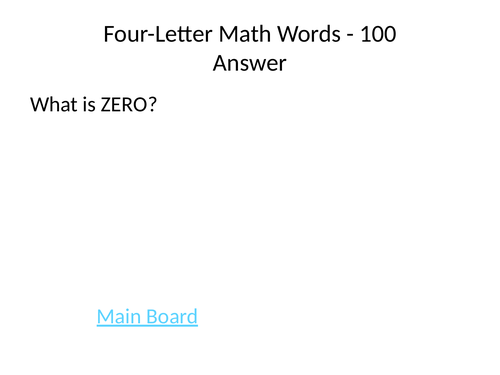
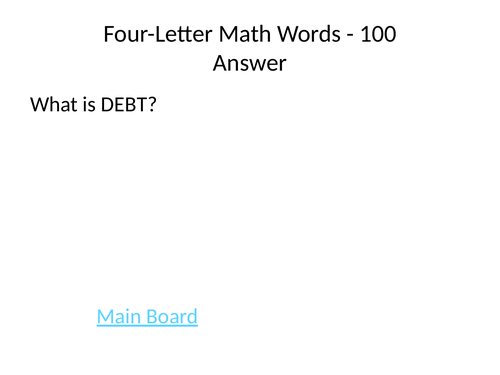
ZERO: ZERO -> DEBT (129, 104)
